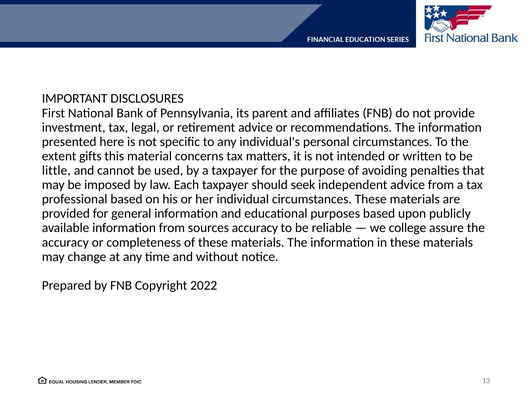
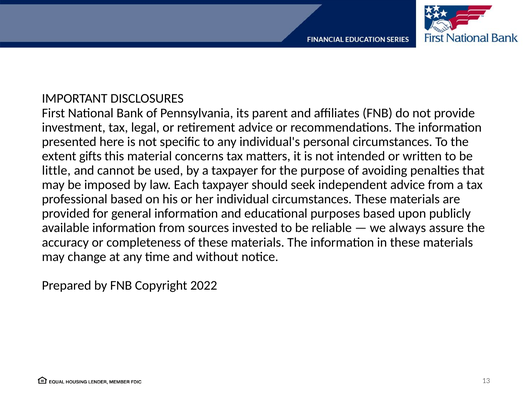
sources accuracy: accuracy -> invested (255, 228)
college: college -> always (407, 228)
